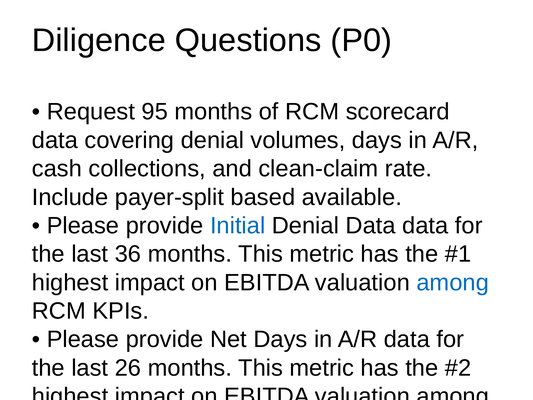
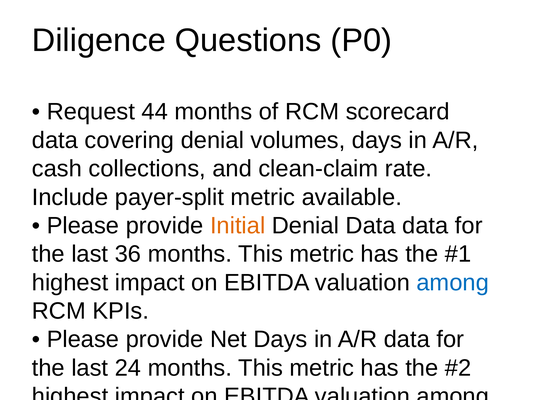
95: 95 -> 44 (155, 112)
payer-split based: based -> metric (263, 197)
Initial colour: blue -> orange (238, 226)
26: 26 -> 24 (128, 368)
